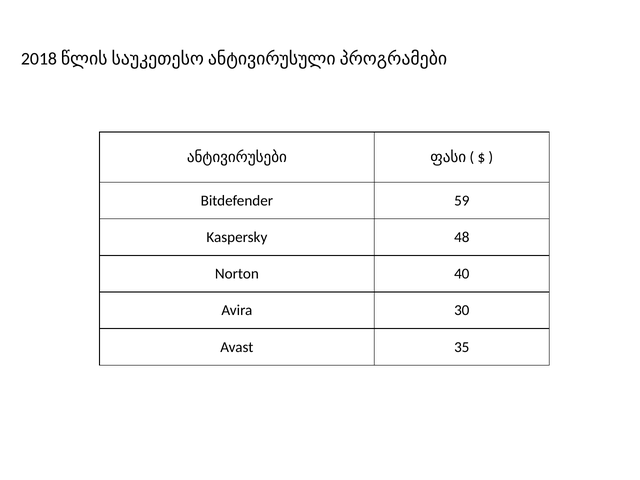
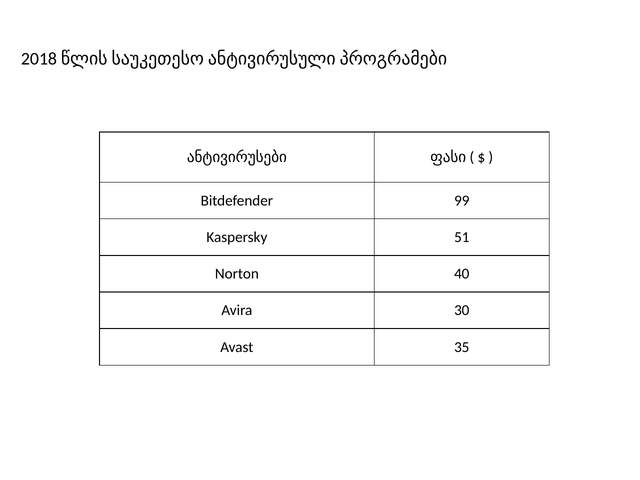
59: 59 -> 99 (462, 201)
48: 48 -> 51 (462, 237)
